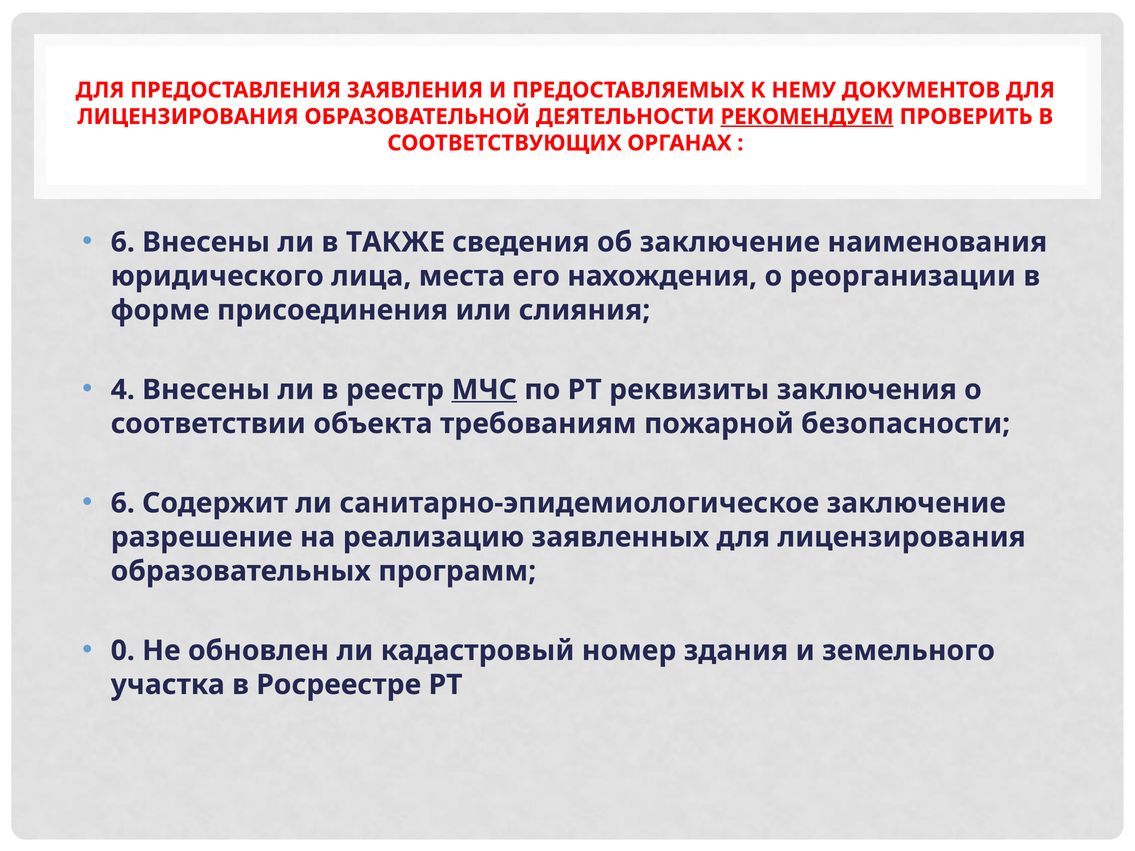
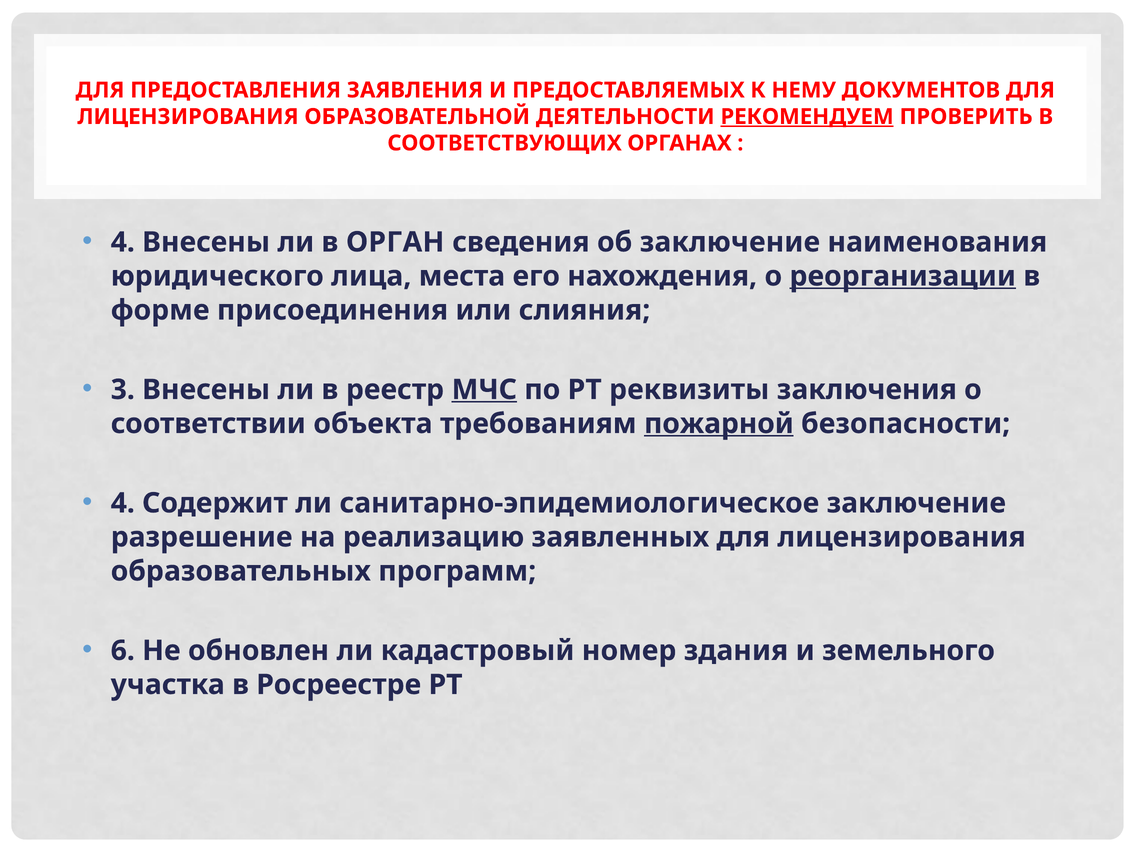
6: 6 -> 4 (123, 242)
ТАКЖЕ: ТАКЖЕ -> ОРГАН (395, 242)
реорганизации underline: none -> present (903, 276)
4: 4 -> 3 (123, 390)
пожарной underline: none -> present (719, 424)
6: 6 -> 4 (123, 503)
0: 0 -> 6 (123, 651)
